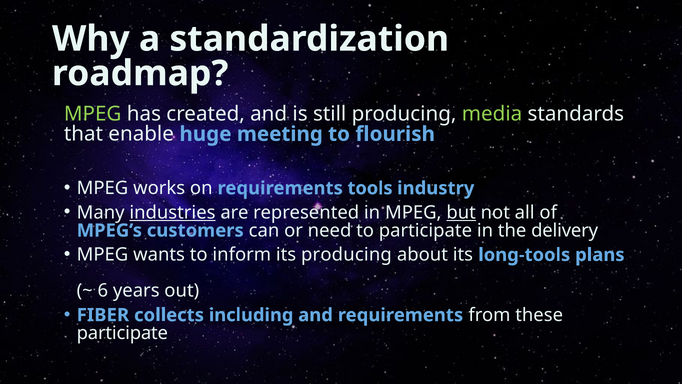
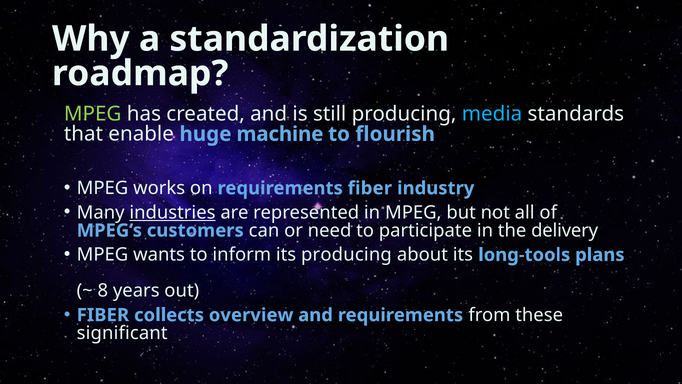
media colour: light green -> light blue (492, 114)
meeting: meeting -> machine (280, 134)
requirements tools: tools -> fiber (370, 188)
but underline: present -> none (461, 212)
6: 6 -> 8 (103, 291)
including: including -> overview (251, 315)
participate: participate -> significant (122, 333)
